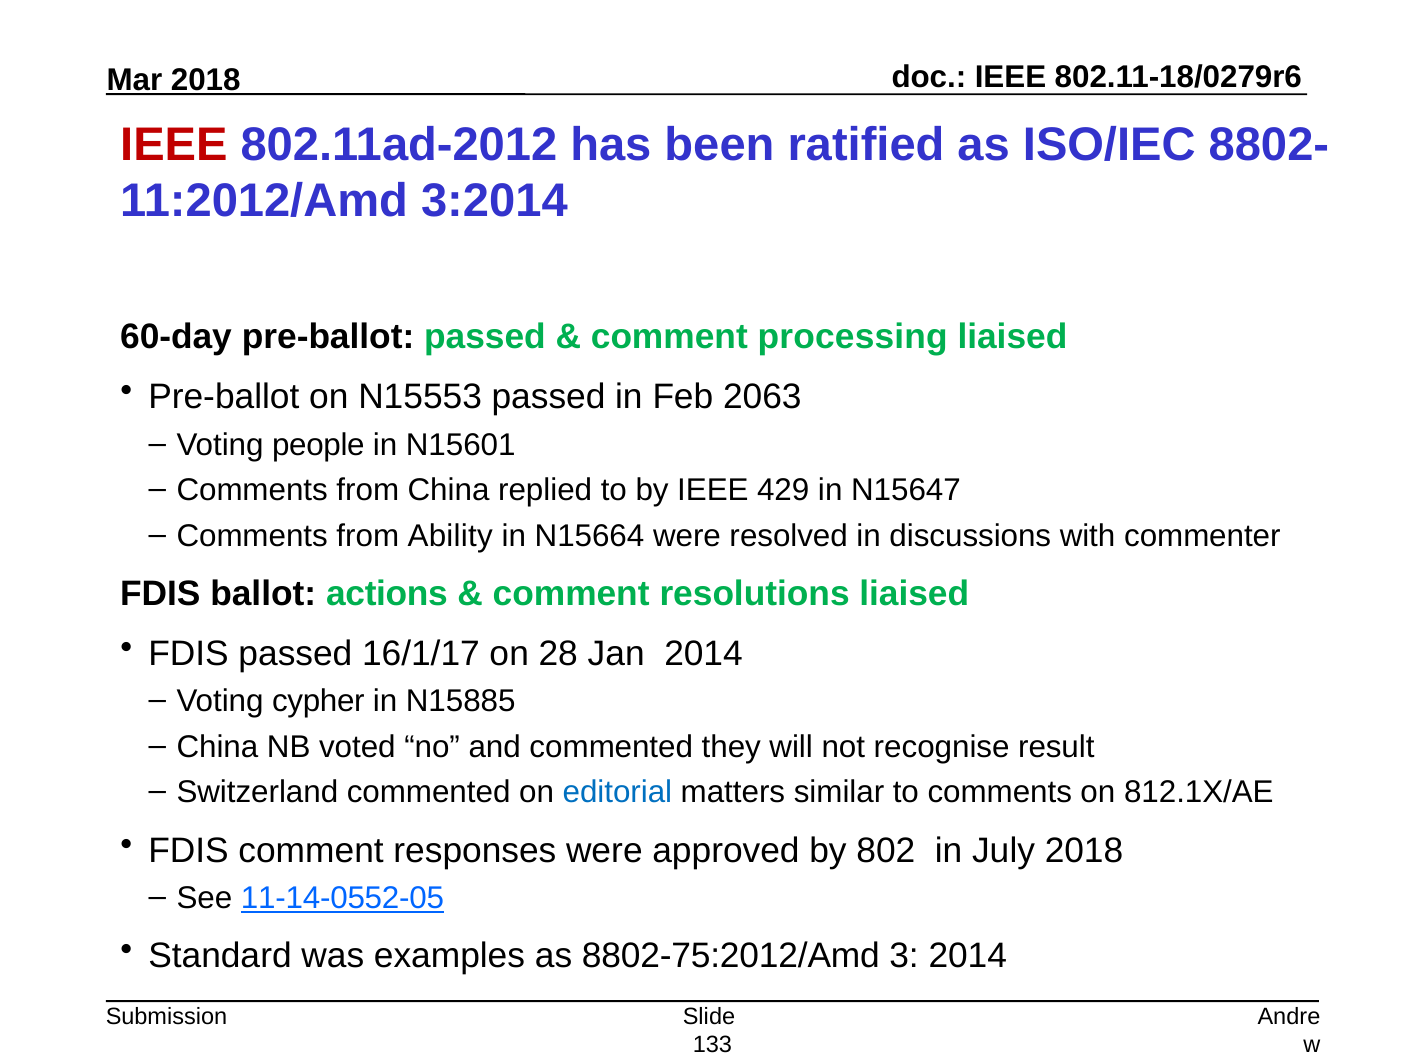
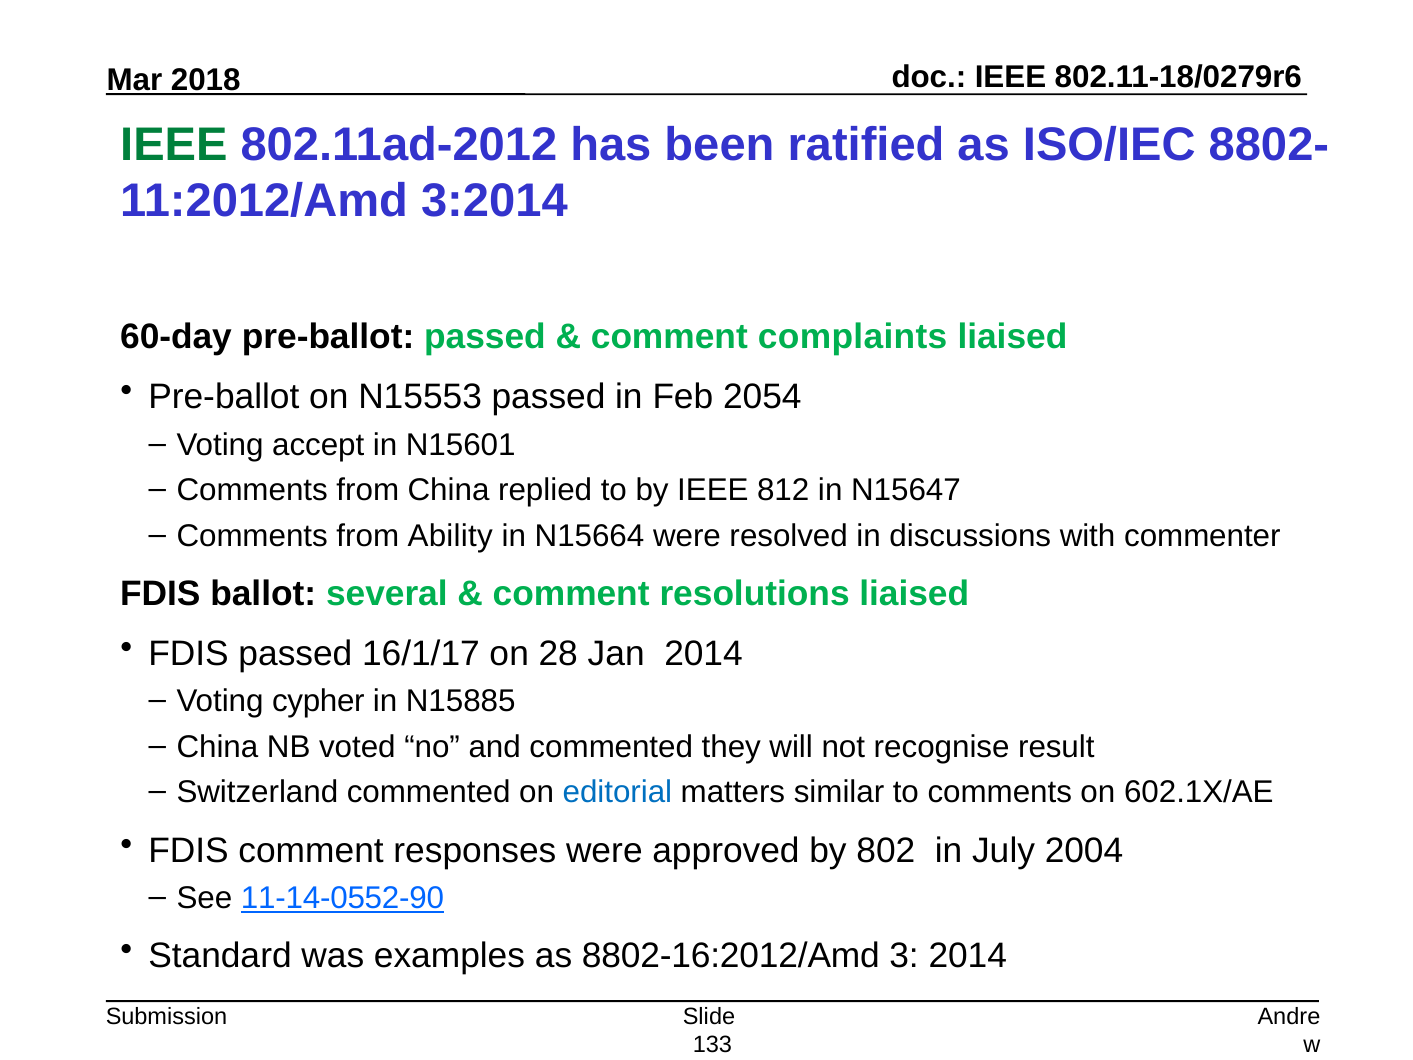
IEEE colour: red -> green (174, 145)
processing: processing -> complaints (853, 337)
2063: 2063 -> 2054 (762, 397)
people: people -> accept (318, 445)
429: 429 -> 812 (783, 490)
actions: actions -> several (387, 594)
812.1X/AE: 812.1X/AE -> 602.1X/AE (1199, 792)
July 2018: 2018 -> 2004 (1084, 850)
11-14-0552-05: 11-14-0552-05 -> 11-14-0552-90 (343, 898)
8802-75:2012/Amd: 8802-75:2012/Amd -> 8802-16:2012/Amd (731, 956)
